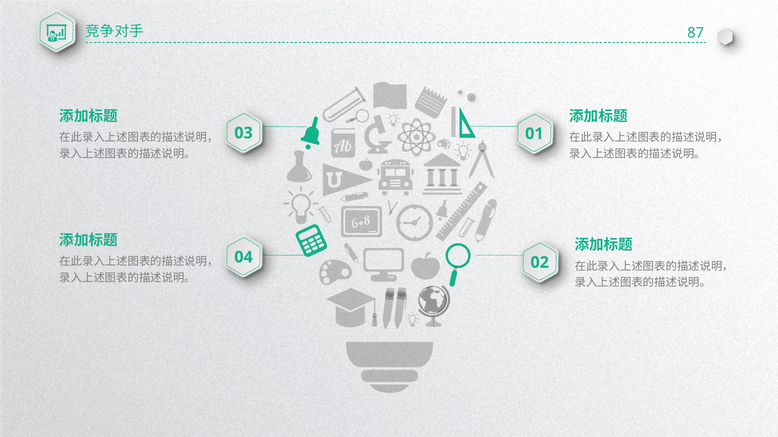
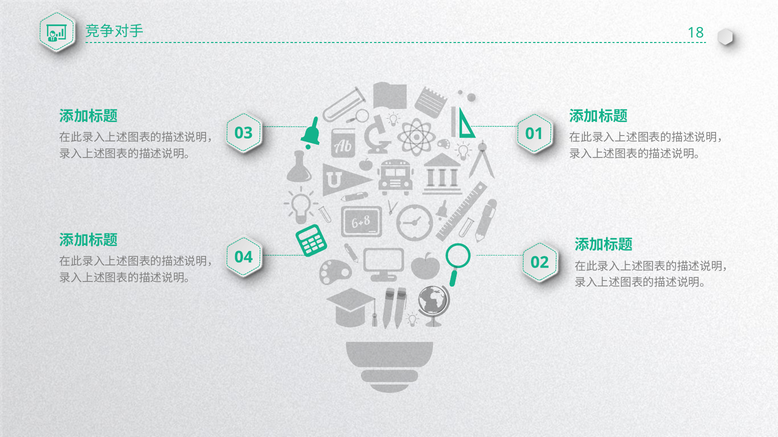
87: 87 -> 18 (696, 33)
